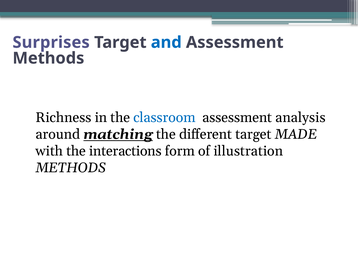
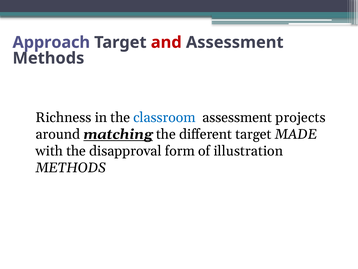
Surprises: Surprises -> Approach (51, 42)
and colour: blue -> red (166, 42)
analysis: analysis -> projects (300, 117)
interactions: interactions -> disapproval (125, 151)
